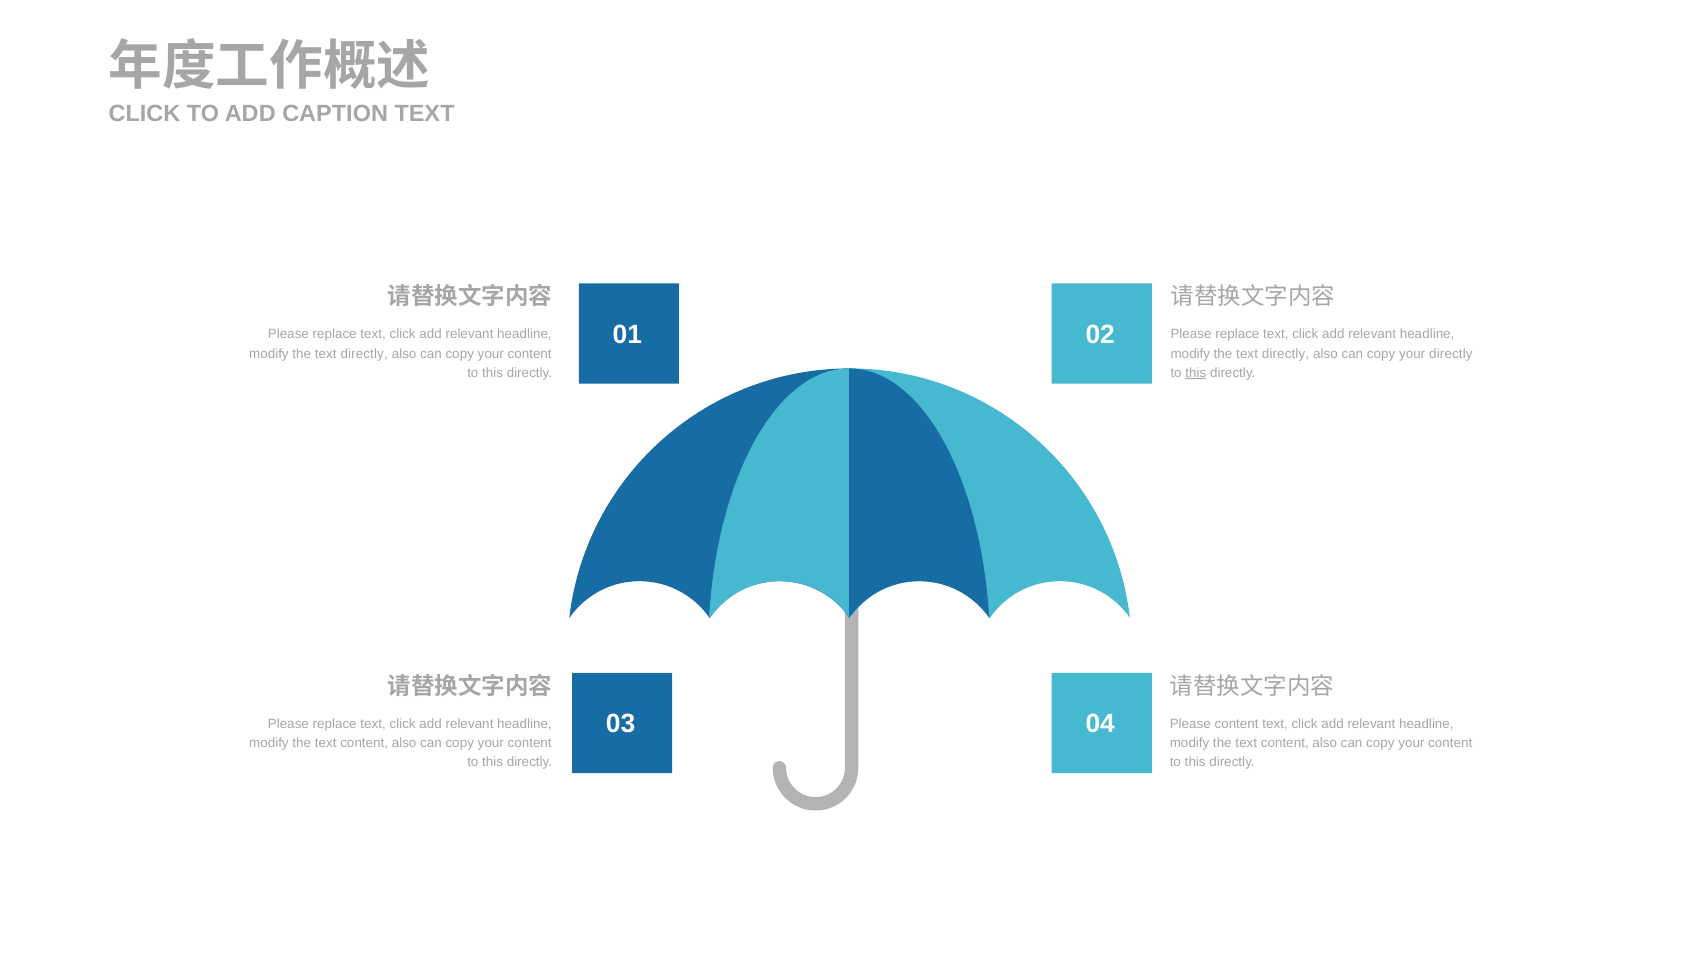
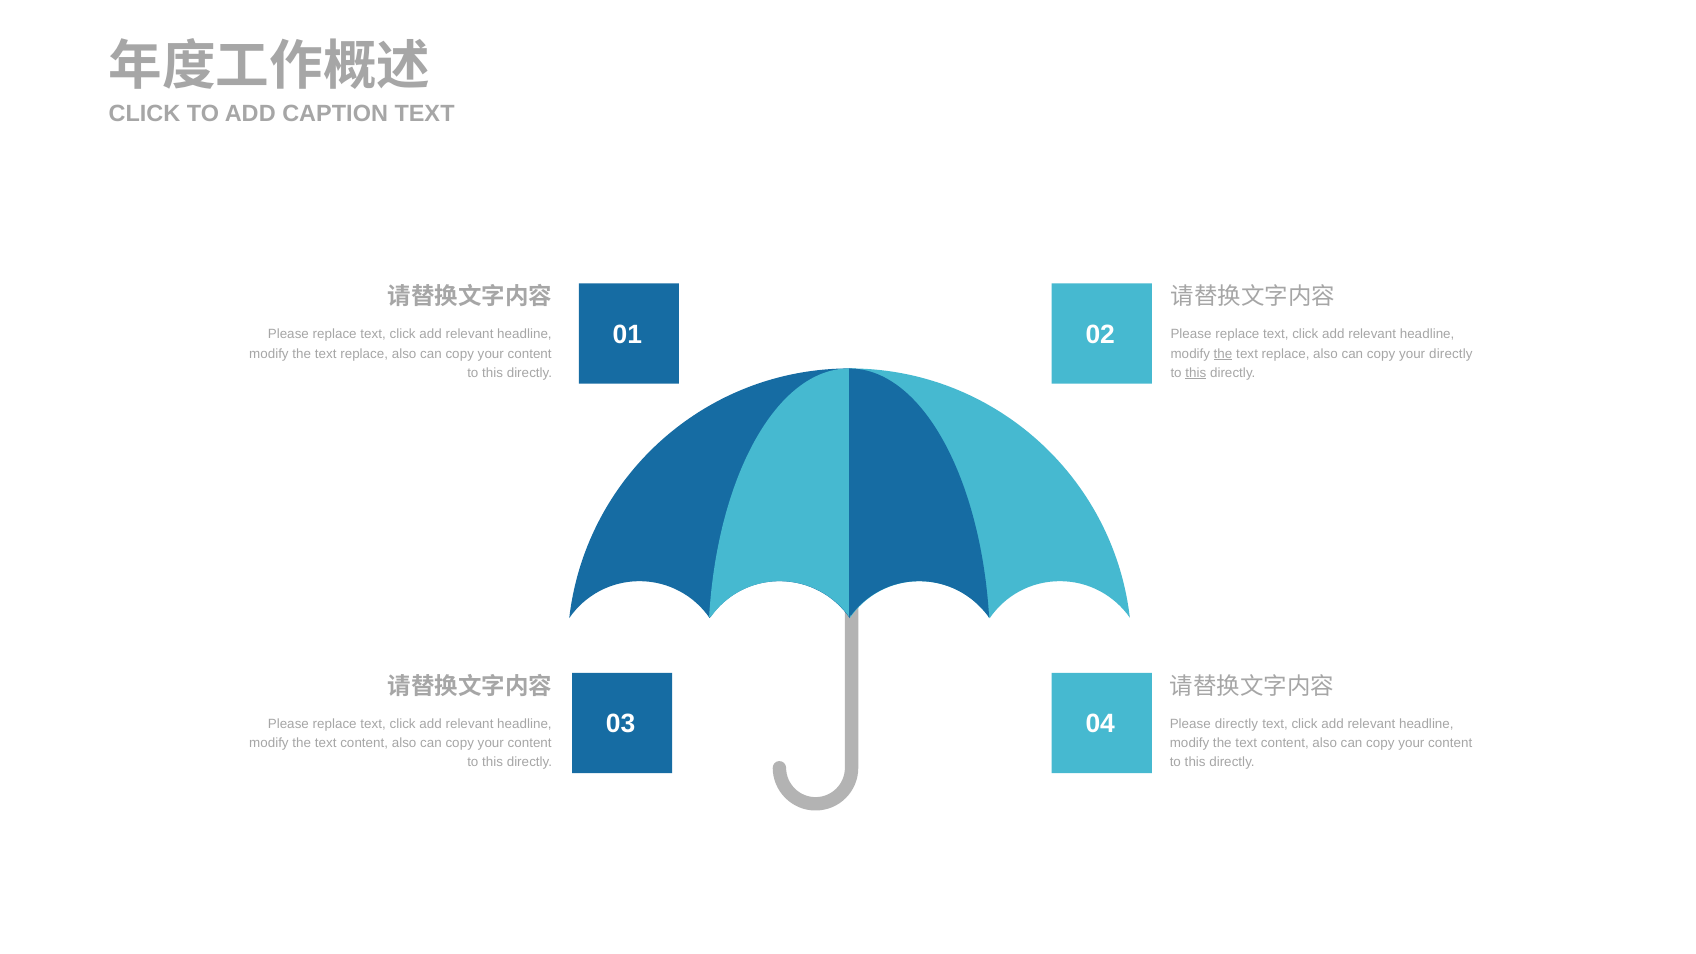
directly: directly -> replace (364, 354)
the underline: none -> present (1223, 354)
directly: directly -> replace (1286, 354)
Please content: content -> directly (1237, 724)
